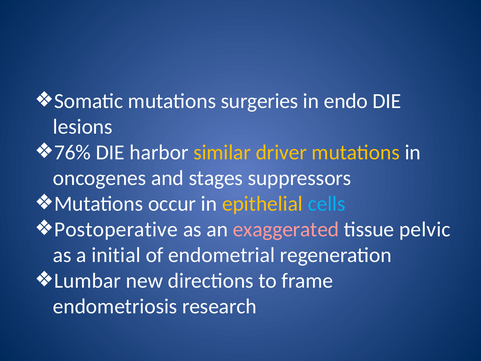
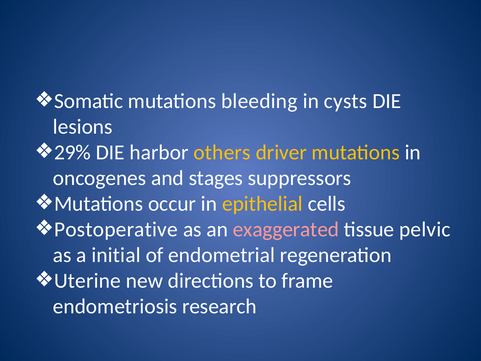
surgeries: surgeries -> bleeding (259, 101)
endo: endo -> cysts (346, 101)
76%: 76% -> 29% (72, 152)
similar: similar -> others (222, 152)
cells colour: light blue -> white (327, 204)
Lumbar: Lumbar -> Uterine (87, 281)
